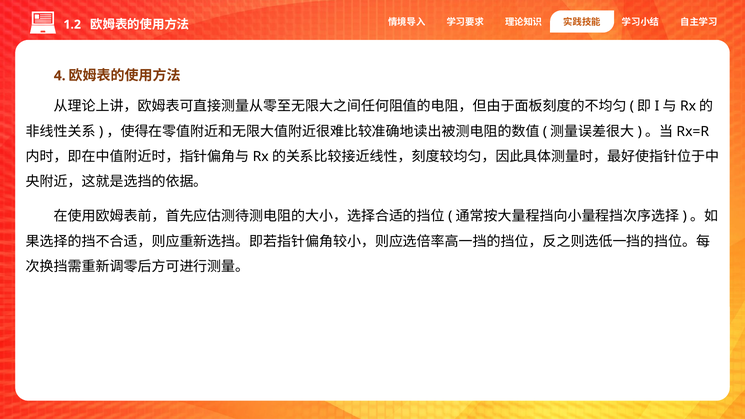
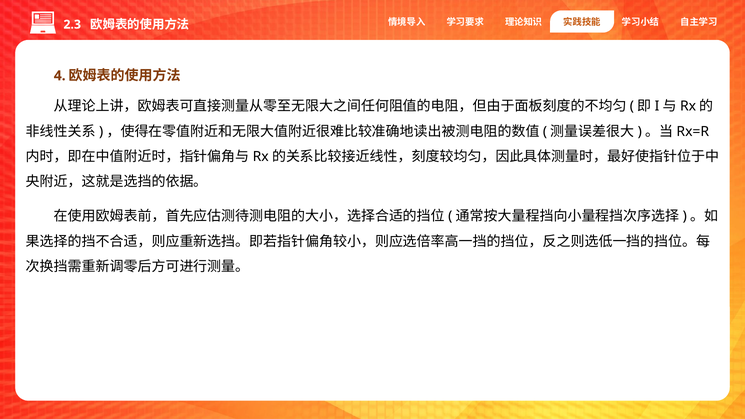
1.2: 1.2 -> 2.3 (72, 25)
